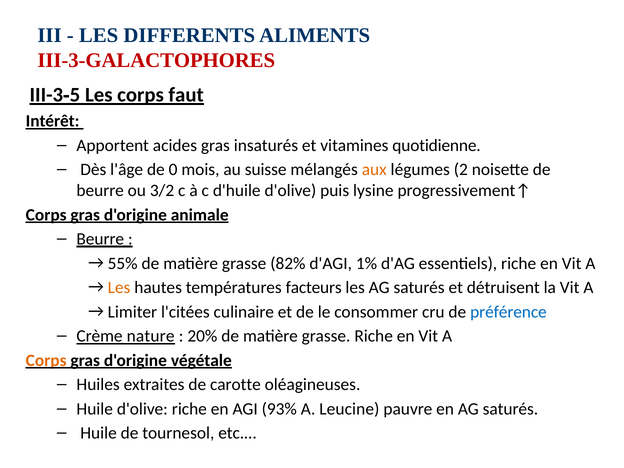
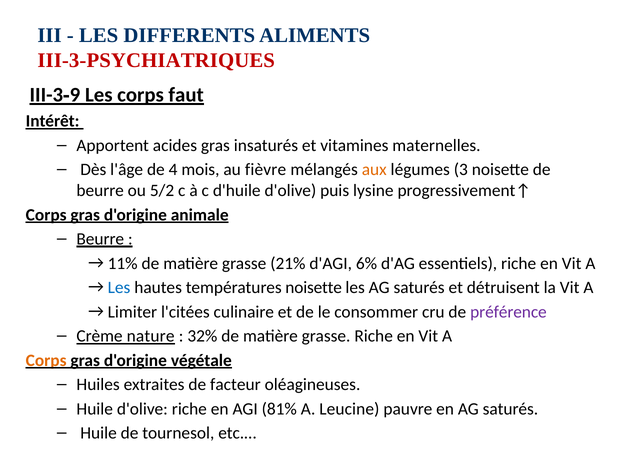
III-3‑GALACTOPHORES: III-3‑GALACTOPHORES -> III-3‑PSYCHIATRIQUES (156, 60)
5: 5 -> 9 (75, 95)
quotidienne: quotidienne -> maternelles (436, 145)
0: 0 -> 4 (173, 170)
suisse: suisse -> fièvre (266, 170)
2: 2 -> 3 (461, 170)
3/2: 3/2 -> 5/2 (162, 191)
55%: 55% -> 11% (123, 263)
82%: 82% -> 21% (288, 263)
1%: 1% -> 6% (366, 263)
Les colour: orange -> blue (119, 288)
températures facteurs: facteurs -> noisette (314, 288)
préférence colour: blue -> purple (508, 312)
20%: 20% -> 32% (202, 336)
carotte: carotte -> facteur (235, 385)
93%: 93% -> 81% (279, 409)
